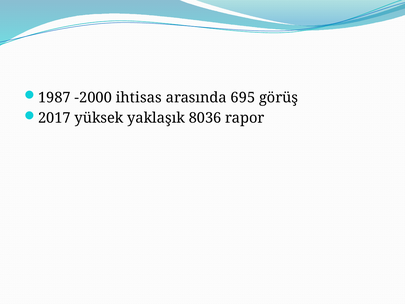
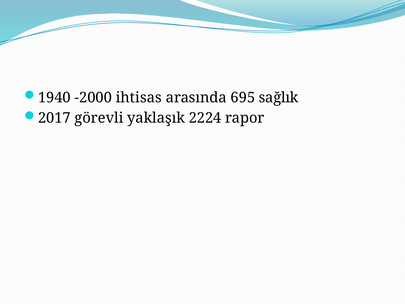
1987: 1987 -> 1940 (54, 98)
görüş: görüş -> sağlık (279, 98)
yüksek: yüksek -> görevli (99, 118)
8036: 8036 -> 2224 (205, 118)
